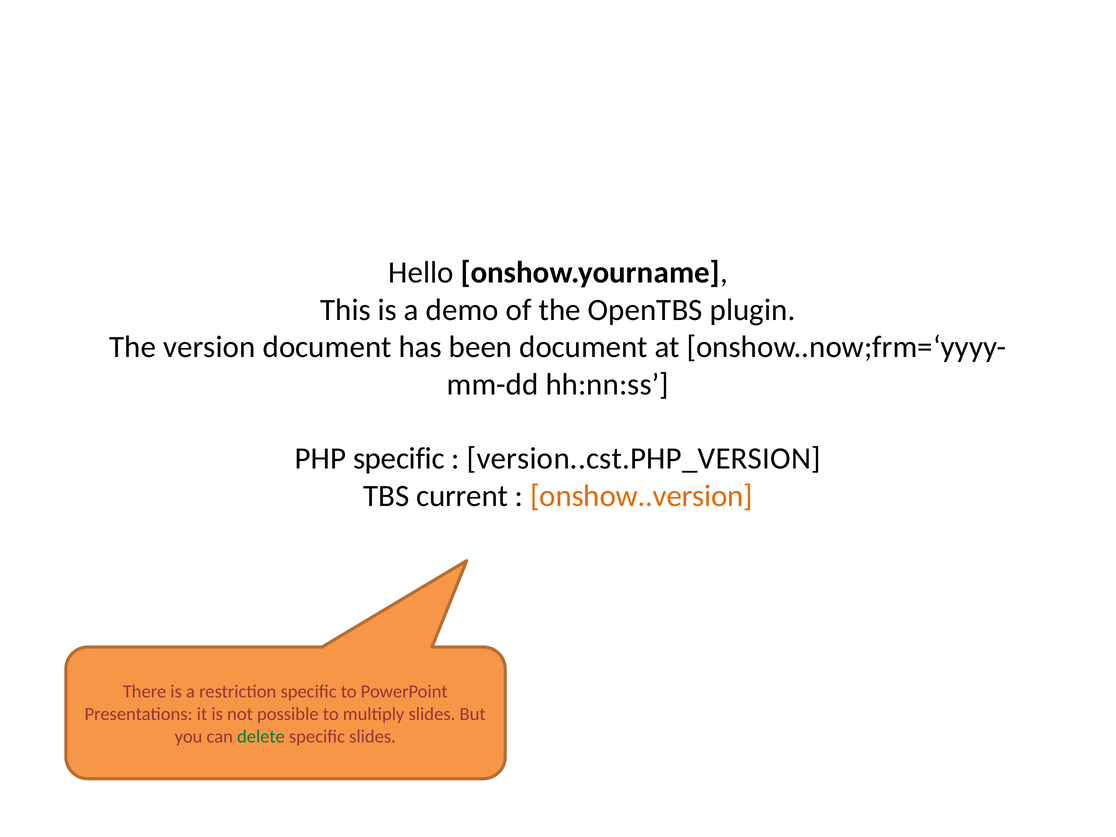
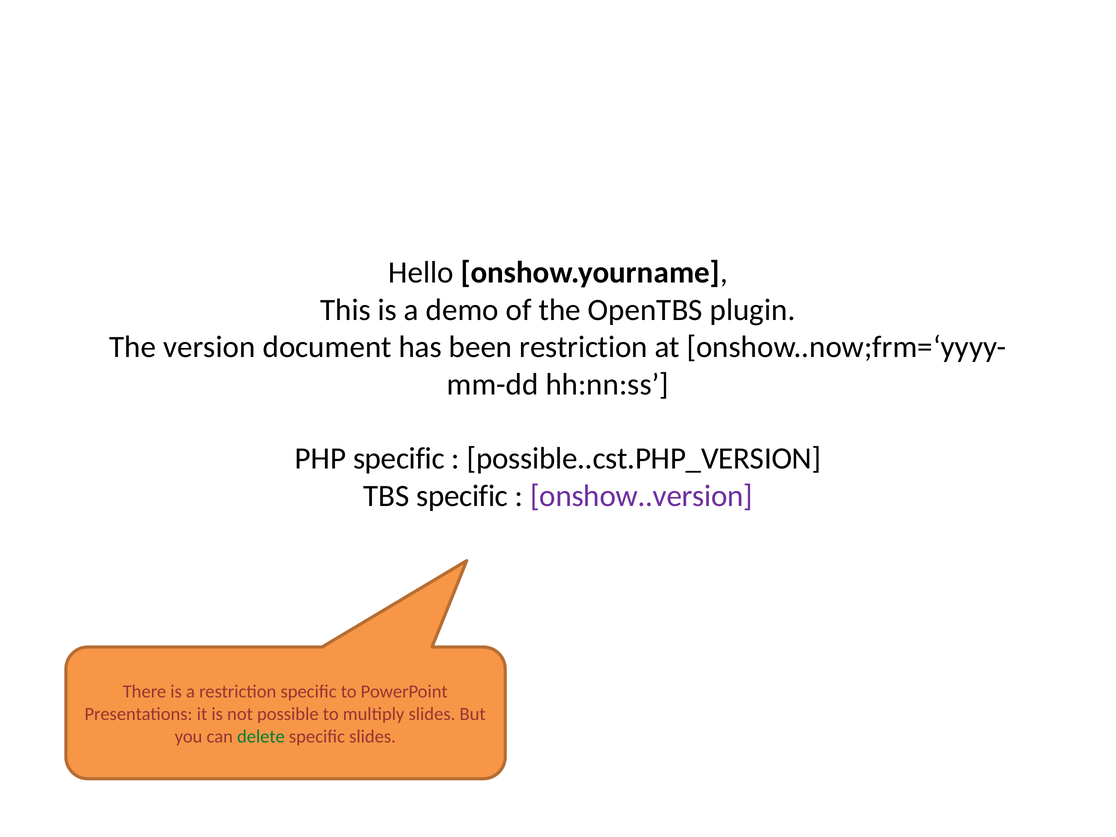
been document: document -> restriction (584, 347)
version..cst.PHP_VERSION: version..cst.PHP_VERSION -> possible..cst.PHP_VERSION (644, 459)
TBS current: current -> specific (462, 496)
onshow..version colour: orange -> purple (642, 496)
